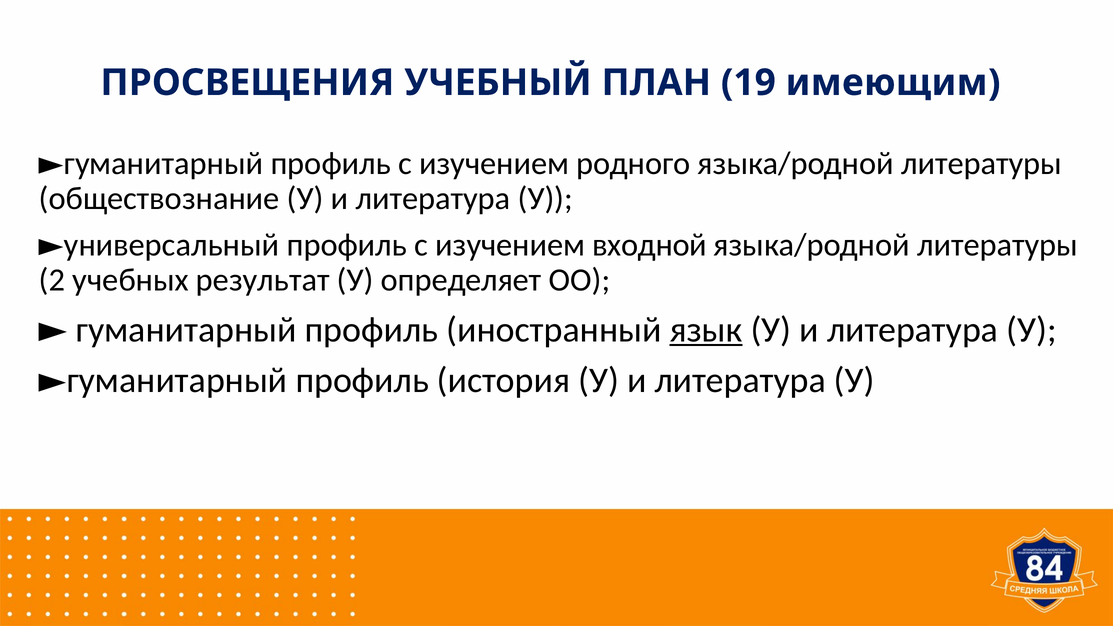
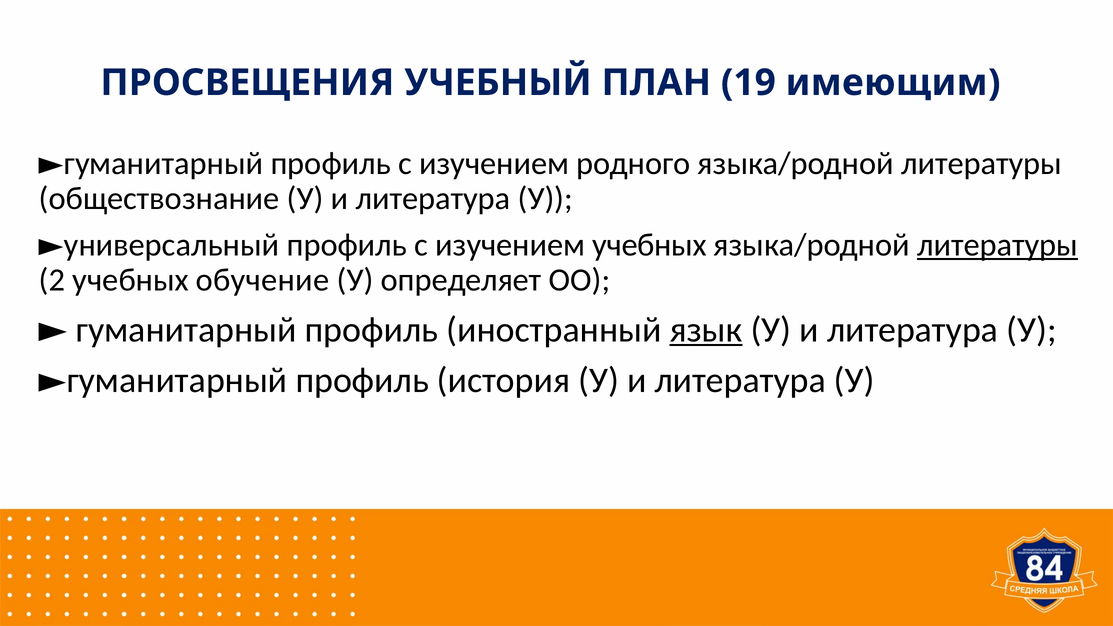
изучением входной: входной -> учебных (649, 245)
литературы underline: none -> present (998, 245)
результат: результат -> обучение (263, 280)
